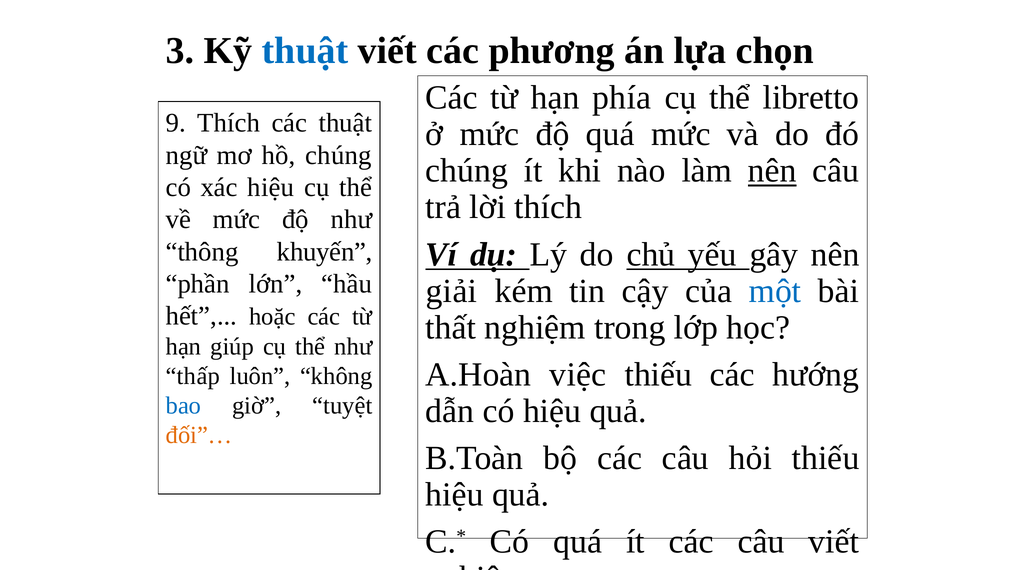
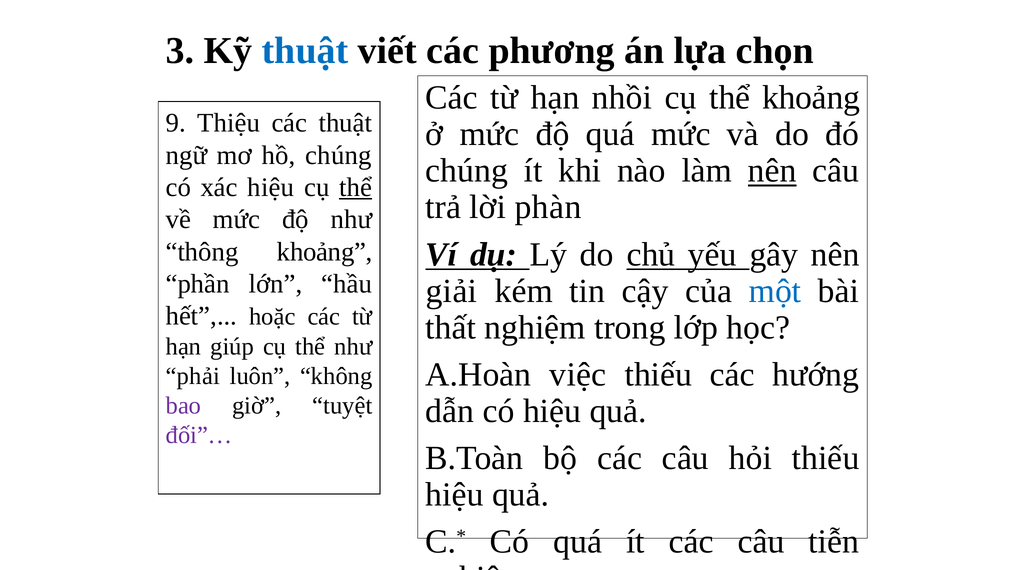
phía: phía -> nhồi (622, 98)
thể libretto: libretto -> khoảng (811, 98)
9 Thích: Thích -> Thiệu (229, 123)
thể underline: none -> present (356, 187)
lời thích: thích -> phàn (548, 207)
thông khuyến: khuyến -> khoảng (325, 252)
thấp: thấp -> phải (193, 376)
bao colour: blue -> purple (183, 406)
đối”… colour: orange -> purple (199, 435)
câu viết: viết -> tiễn (834, 541)
